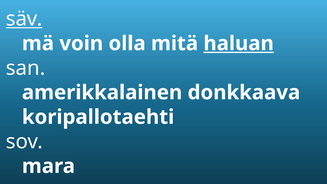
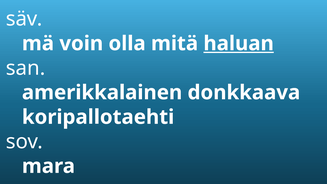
säv underline: present -> none (24, 19)
